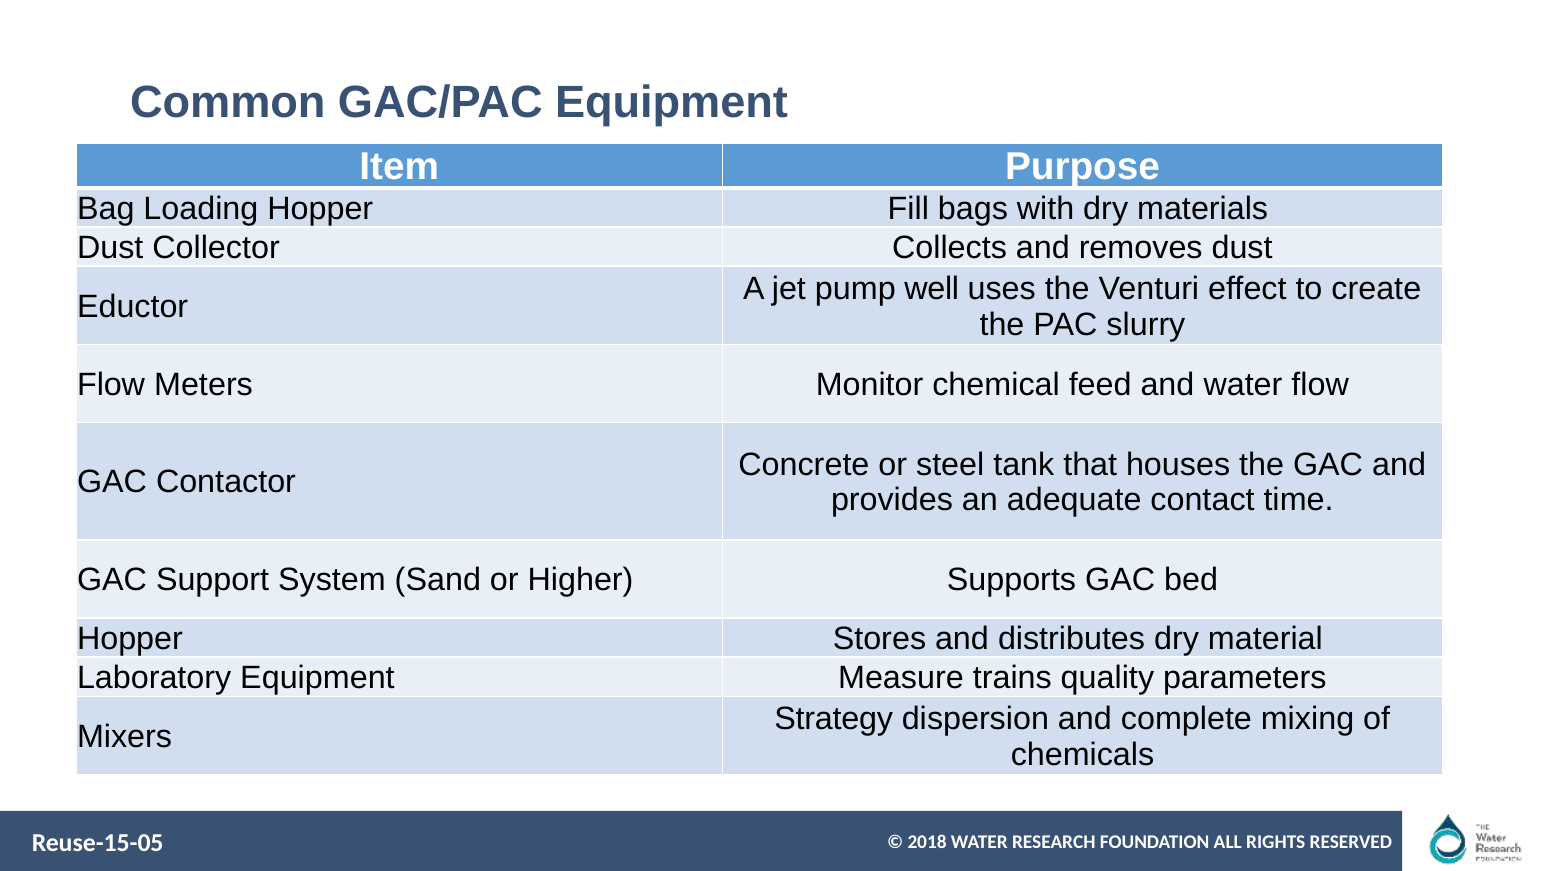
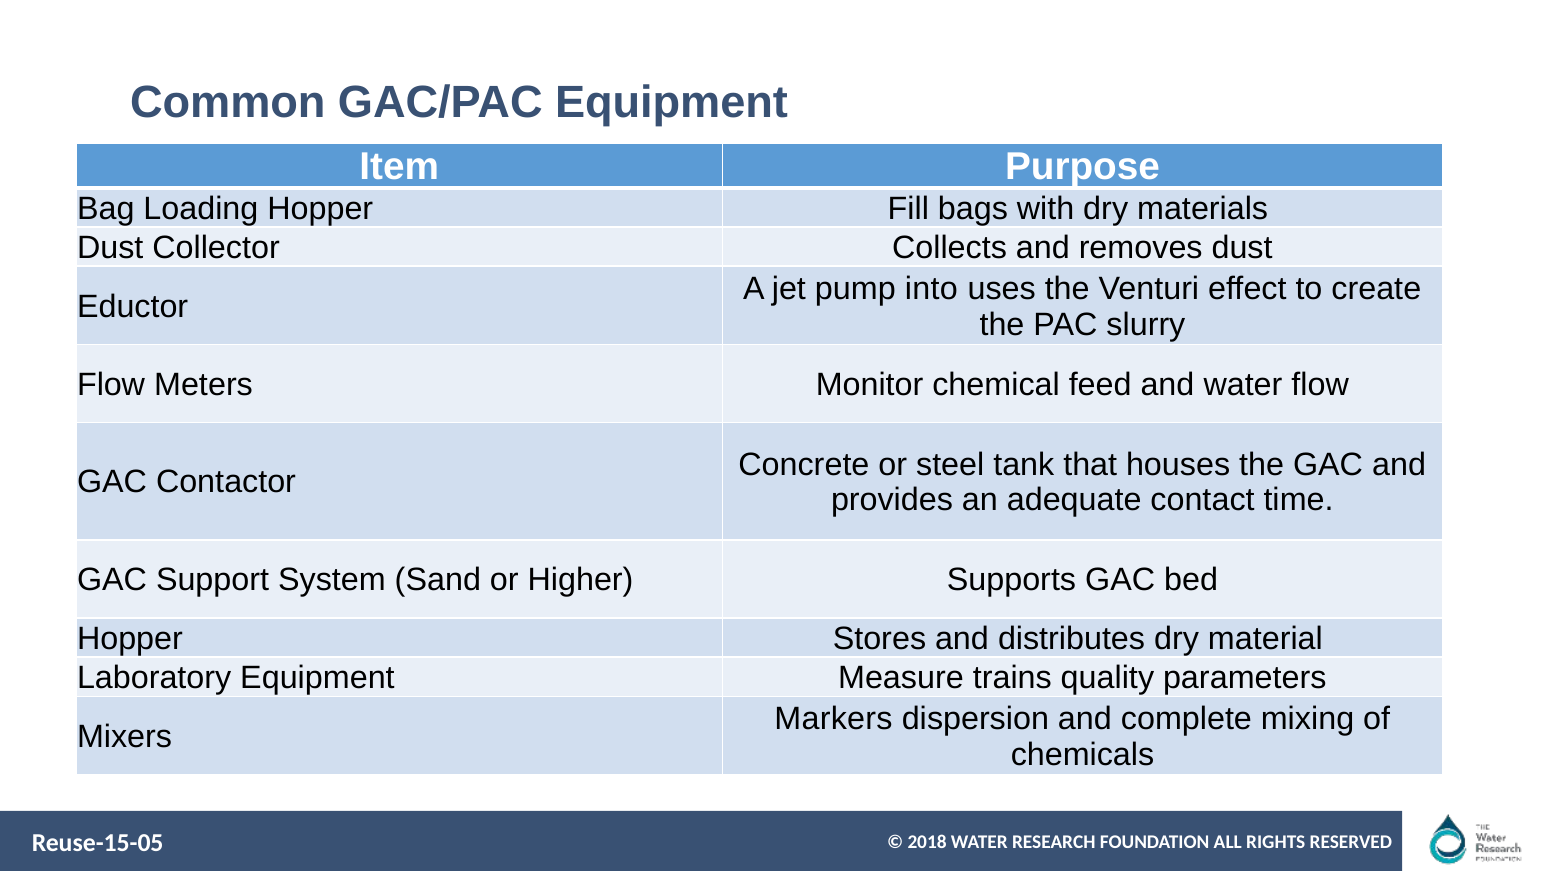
well: well -> into (931, 289)
Strategy: Strategy -> Markers (834, 719)
